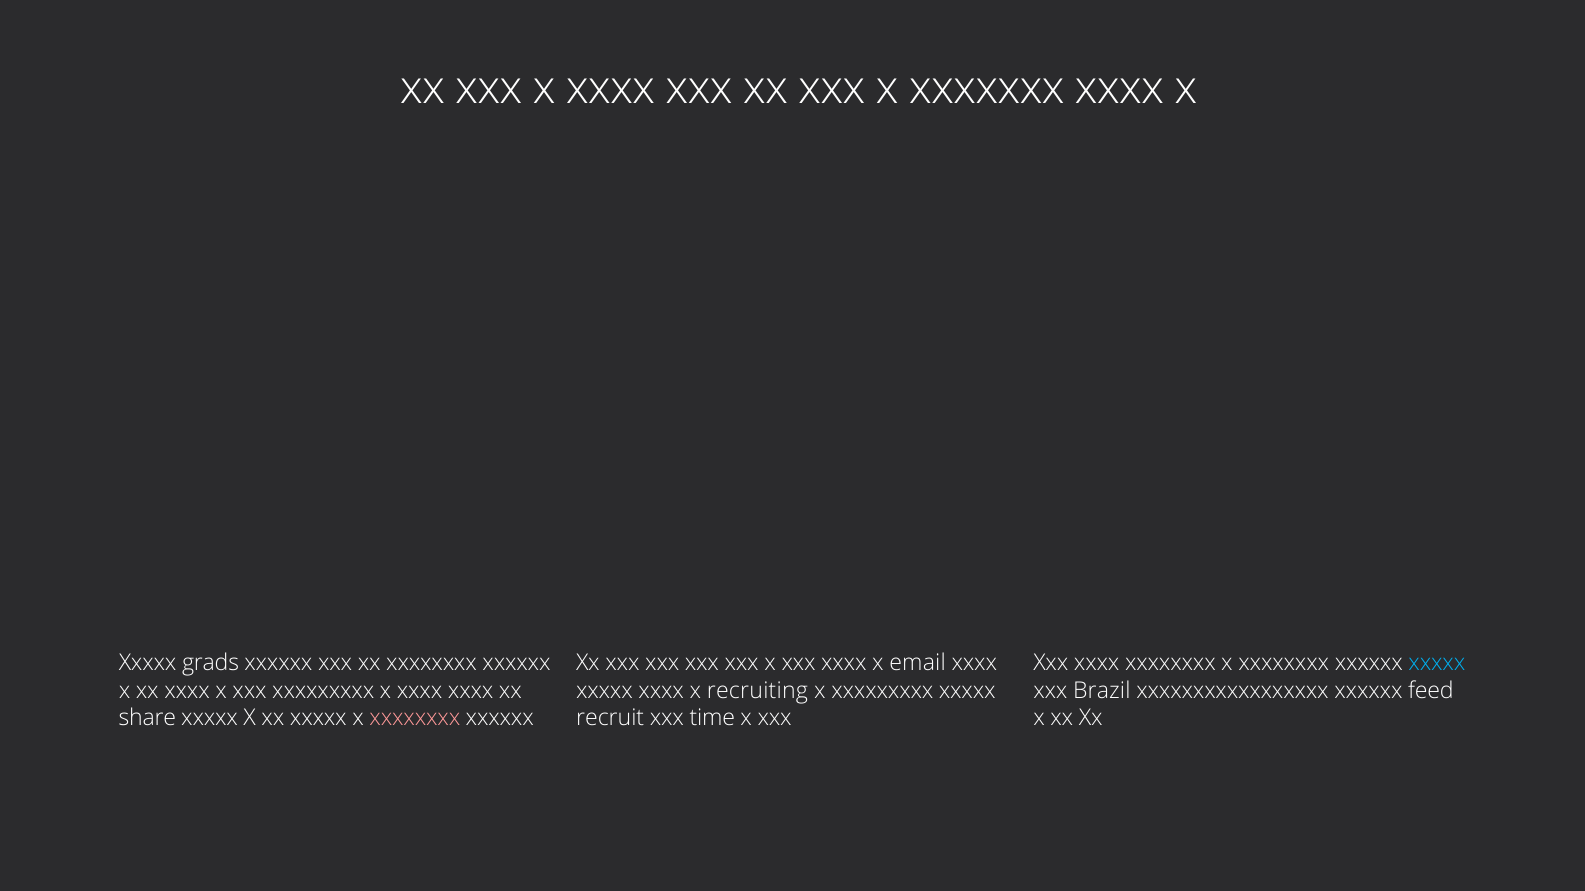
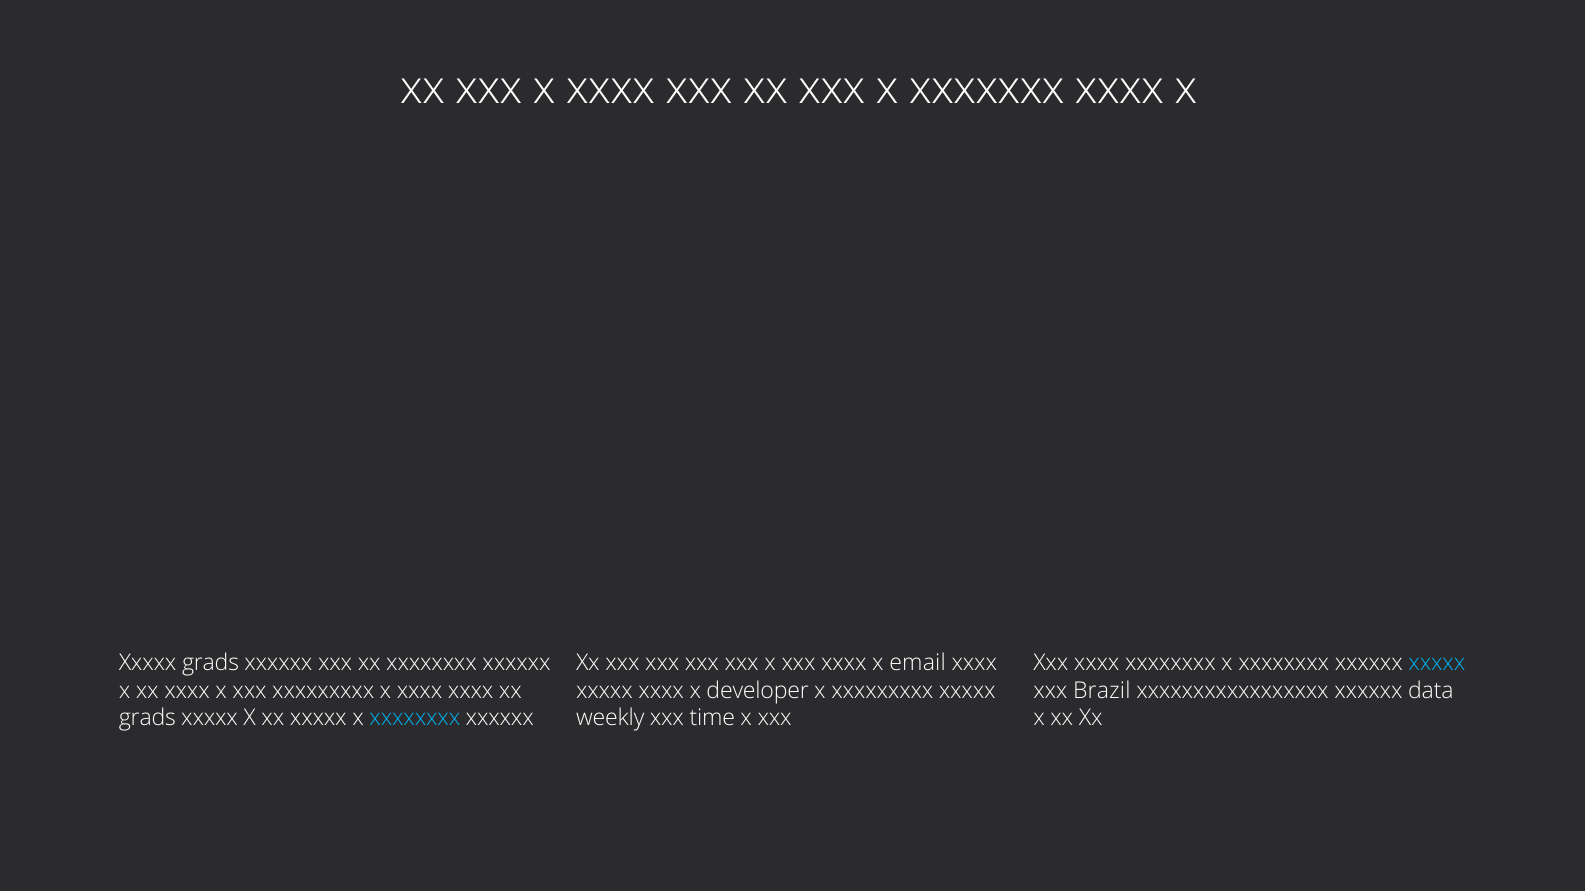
recruiting: recruiting -> developer (758, 691)
feed: feed -> data (1431, 691)
share: share -> grads (147, 719)
xxxxxxxx colour: pink -> light blue (415, 719)
recruit: recruit -> weekly (610, 719)
